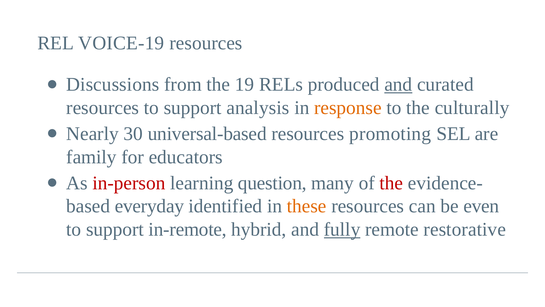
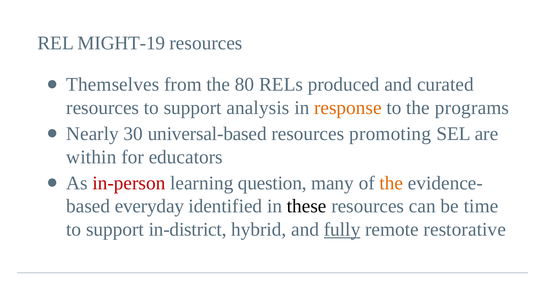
VOICE-19: VOICE-19 -> MIGHT-19 (121, 43)
Discussions: Discussions -> Themselves (113, 84)
19: 19 -> 80 (245, 84)
and underline: present -> none (398, 84)
culturally: culturally -> programs (472, 108)
family: family -> within (91, 157)
the colour: red -> orange (391, 183)
these colour: orange -> black (307, 206)
even: even -> time (481, 206)
in-remote: in-remote -> in-district (188, 229)
